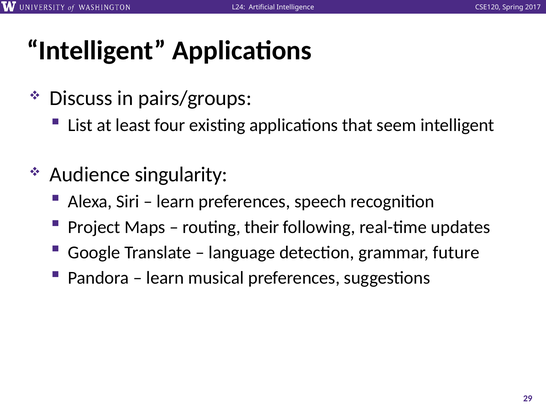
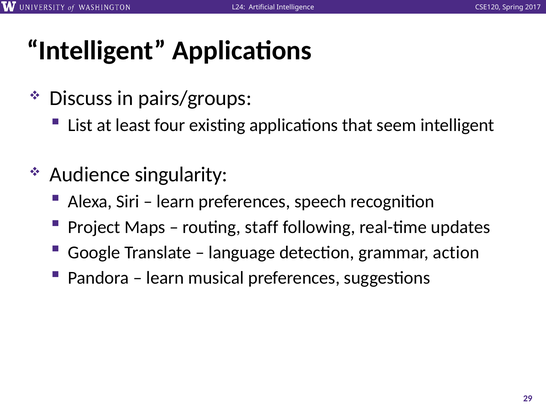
their: their -> staff (262, 227)
future: future -> action (456, 253)
